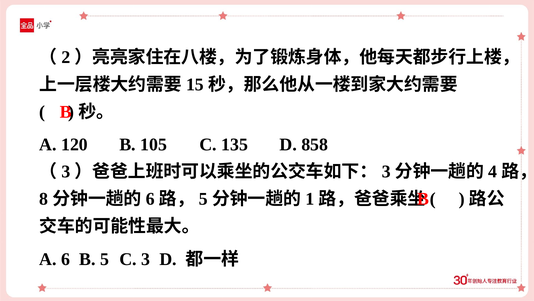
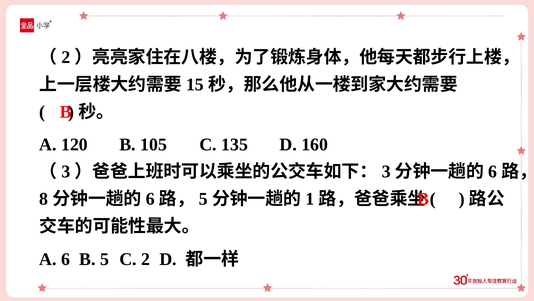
858: 858 -> 160 (315, 144)
4: 4 -> 6 (493, 171)
C 3: 3 -> 2 (146, 259)
